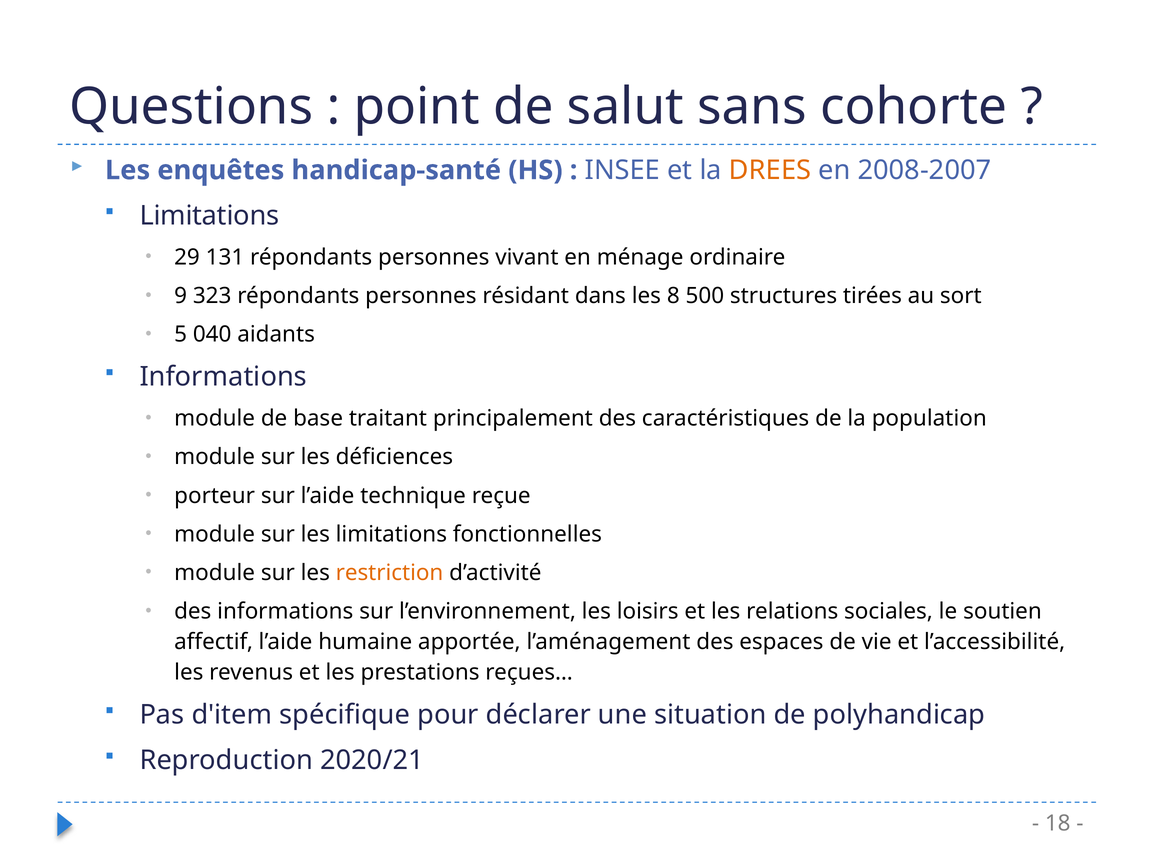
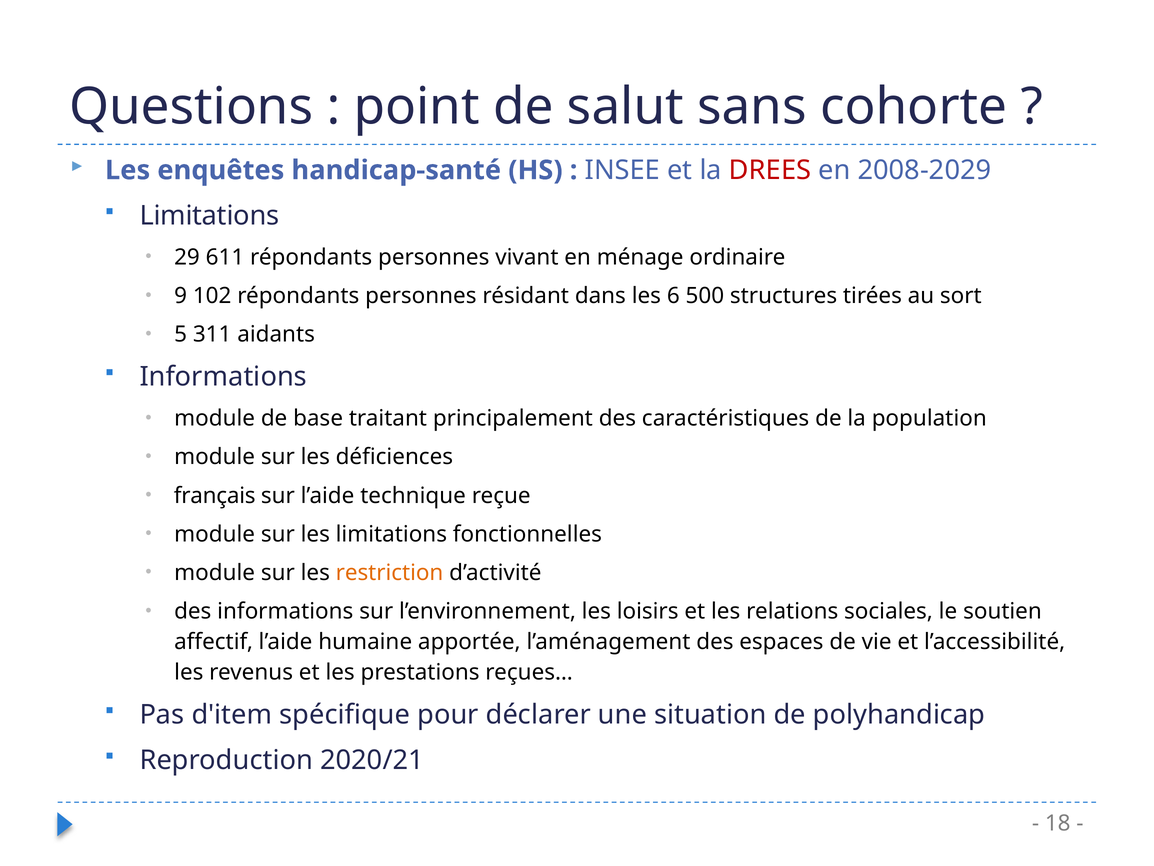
DREES colour: orange -> red (770, 170)
2008-2007: 2008-2007 -> 2008-2029 (924, 170)
131: 131 -> 611 (225, 257)
323: 323 -> 102 (212, 296)
8: 8 -> 6 (673, 296)
040: 040 -> 311 (212, 334)
porteur: porteur -> français (215, 495)
